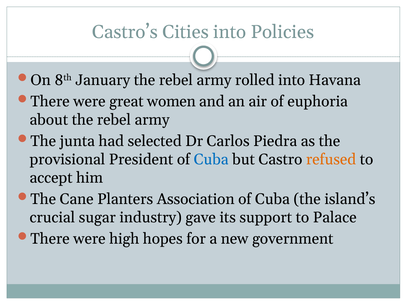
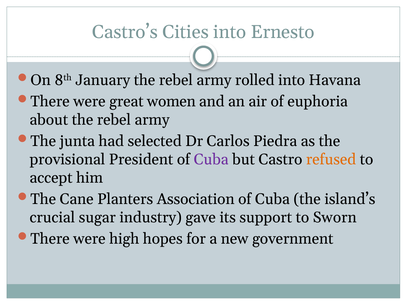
Policies: Policies -> Ernesto (283, 32)
Cuba colour: blue -> purple (211, 160)
Palace: Palace -> Sworn (335, 218)
